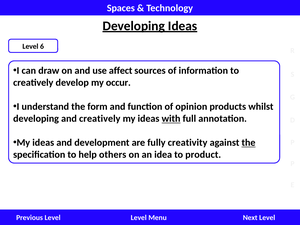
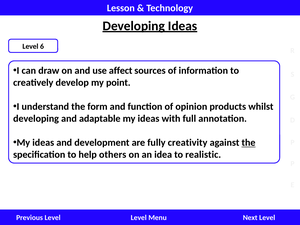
Spaces: Spaces -> Lesson (121, 8)
occur: occur -> point (118, 83)
and creatively: creatively -> adaptable (100, 119)
with underline: present -> none (171, 119)
product: product -> realistic (203, 155)
